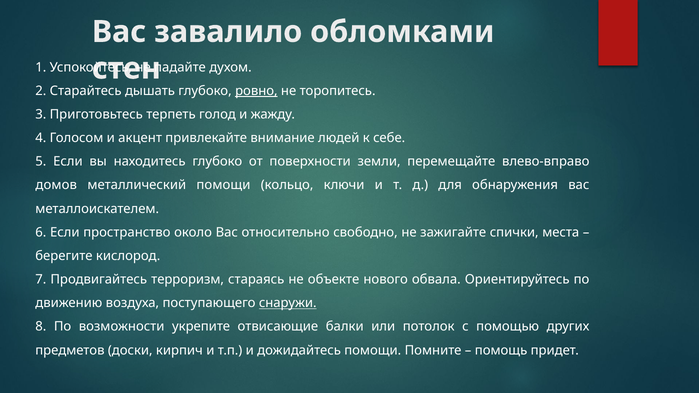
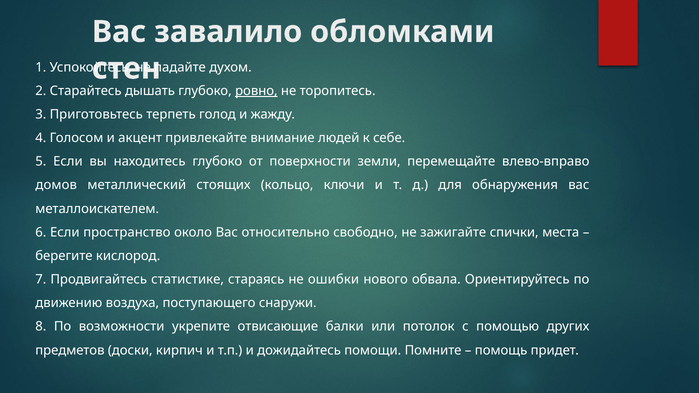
металлический помощи: помощи -> стоящих (224, 185)
терроризм: терроризм -> статистике (188, 280)
объекте: объекте -> ошибки (334, 280)
снаружи underline: present -> none (288, 303)
